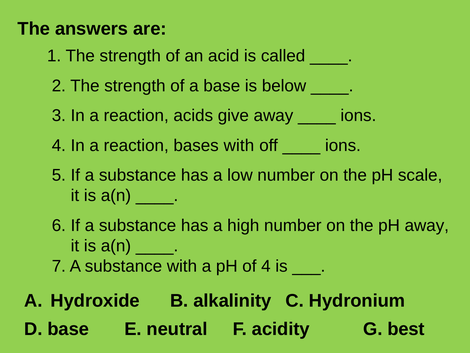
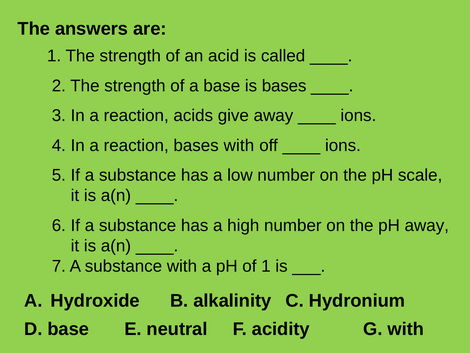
is below: below -> bases (284, 86)
of 4: 4 -> 1 (266, 266)
G best: best -> with (406, 329)
